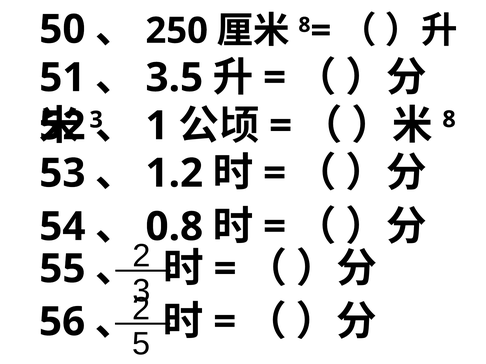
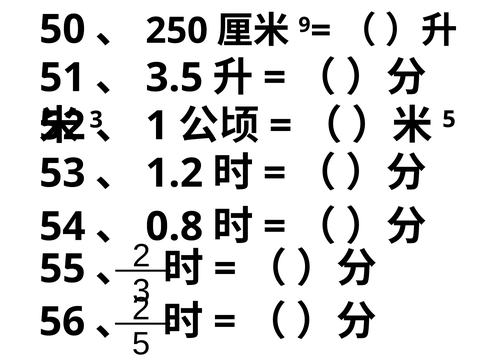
8: 8 -> 9 (304, 25)
8: 8 -> 5 (449, 120)
